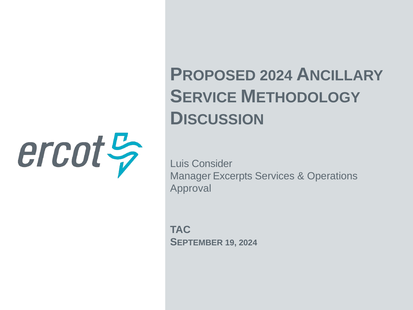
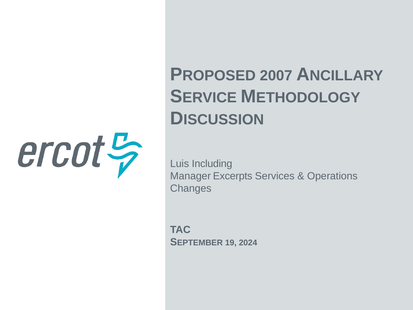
2024: 2024 -> 2007 (276, 75)
Consider: Consider -> Including (212, 163)
Approval: Approval -> Changes (191, 188)
